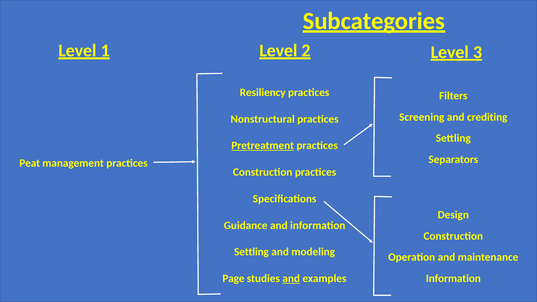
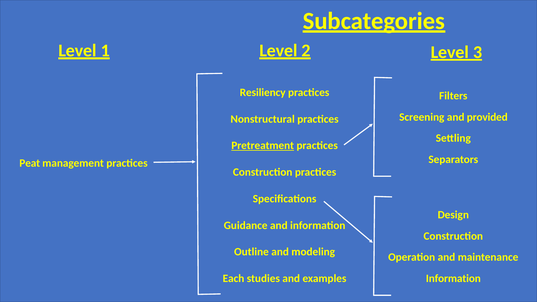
crediting: crediting -> provided (487, 117)
Settling: Settling -> Outline (251, 252)
Page: Page -> Each (233, 279)
and underline: present -> none (291, 279)
